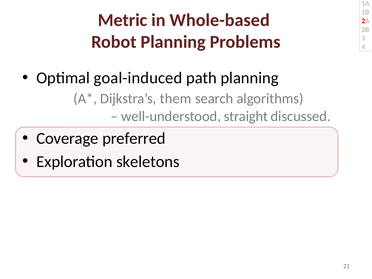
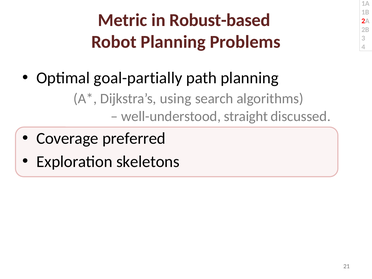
Whole-based: Whole-based -> Robust-based (220, 20)
goal-induced: goal-induced -> goal-partially (138, 78)
them: them -> using (176, 99)
